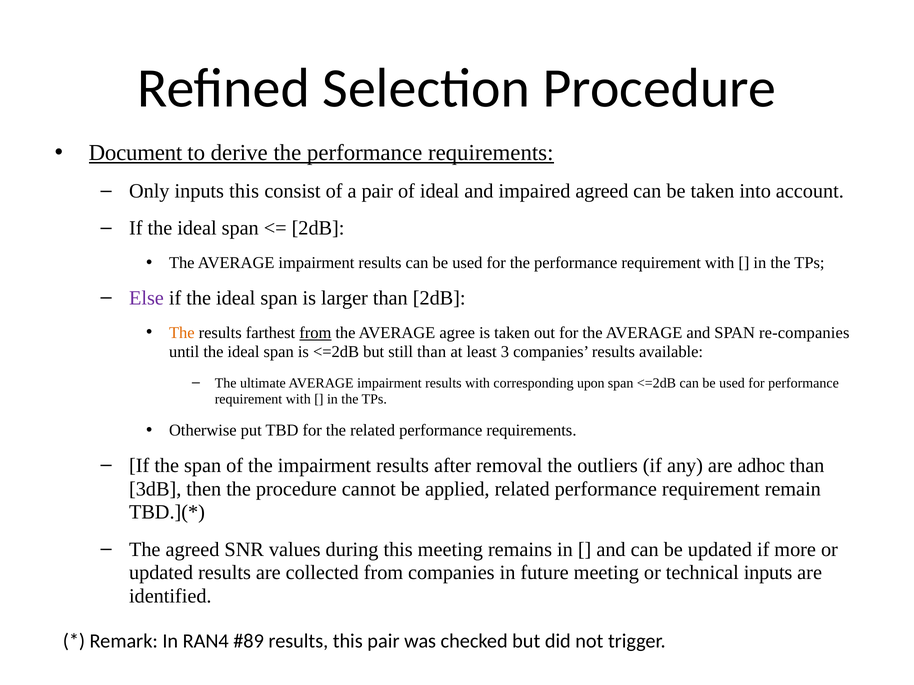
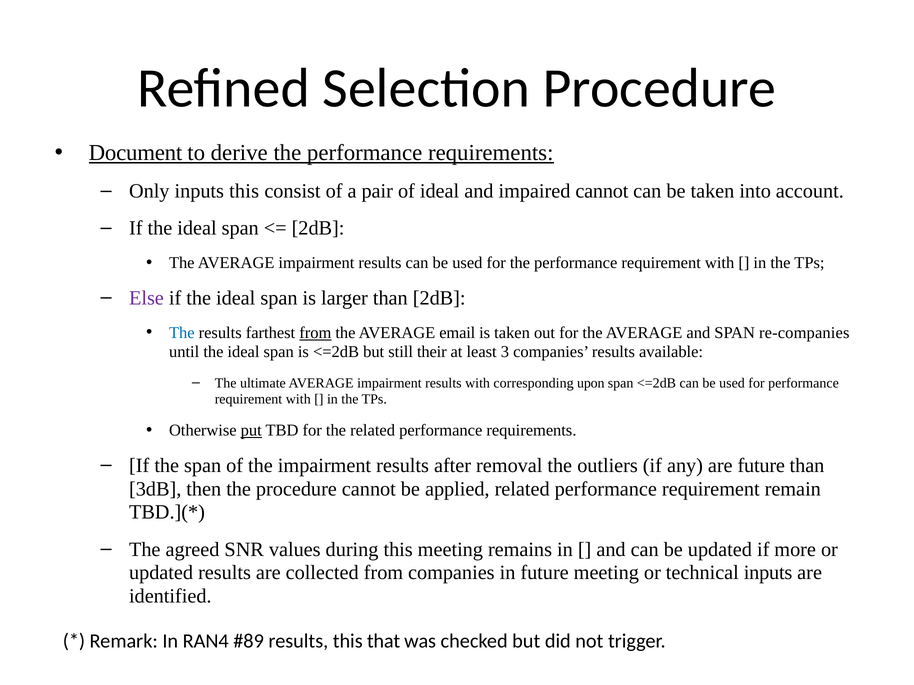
impaired agreed: agreed -> cannot (602, 191)
The colour: orange -> blue (182, 333)
agree: agree -> email (457, 333)
still than: than -> their (432, 352)
put underline: none -> present (251, 431)
are adhoc: adhoc -> future (761, 466)
this pair: pair -> that (384, 642)
